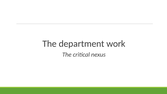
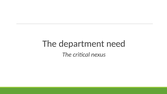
work: work -> need (116, 44)
